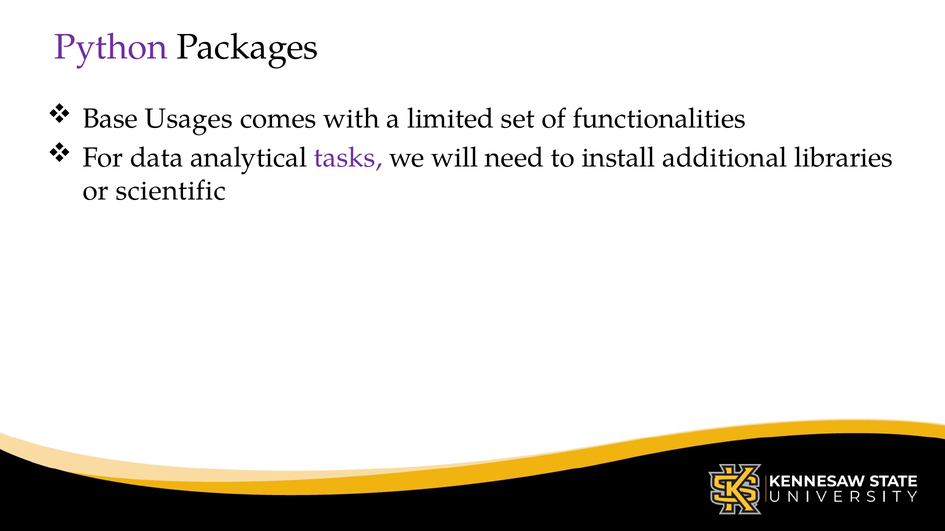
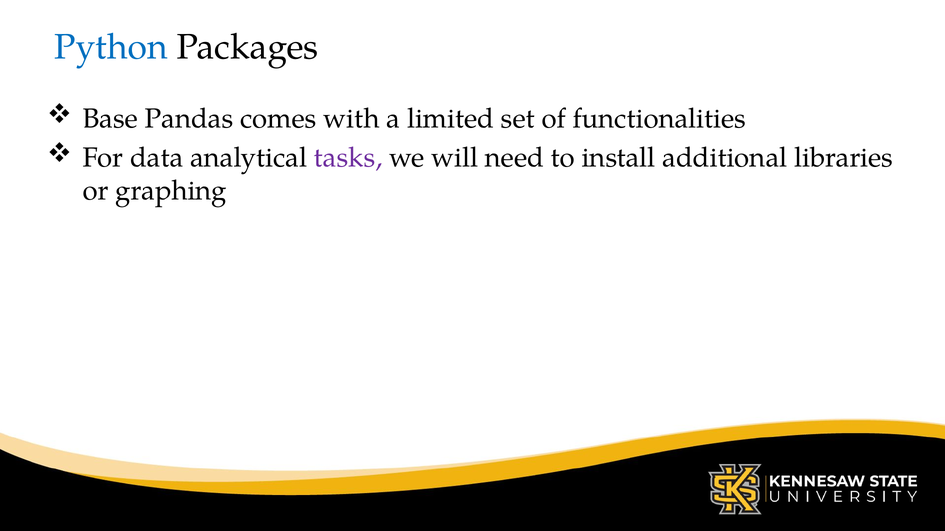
Python colour: purple -> blue (111, 47)
Usages: Usages -> Pandas (189, 119)
scientific: scientific -> graphing (171, 191)
